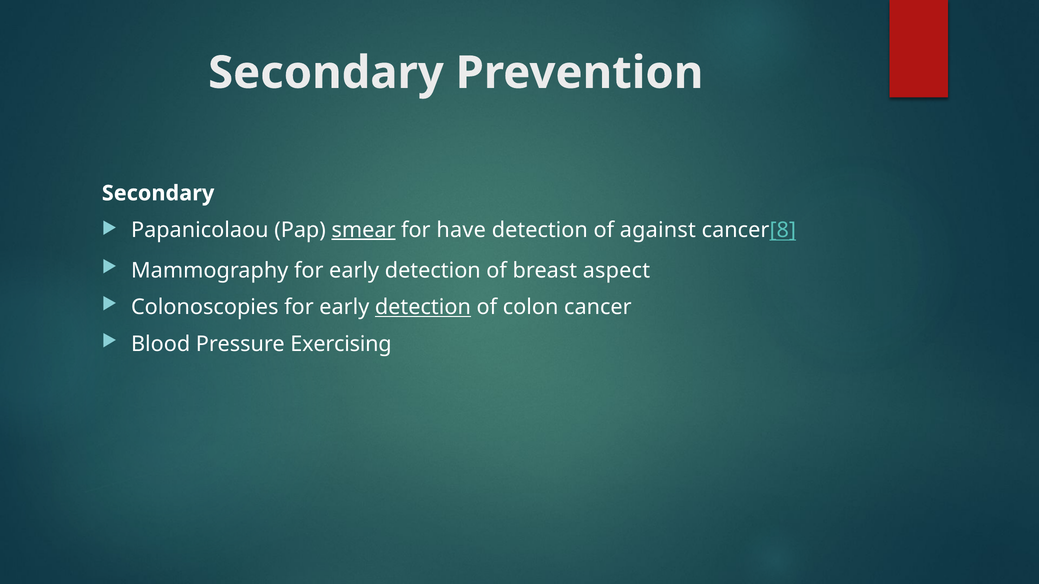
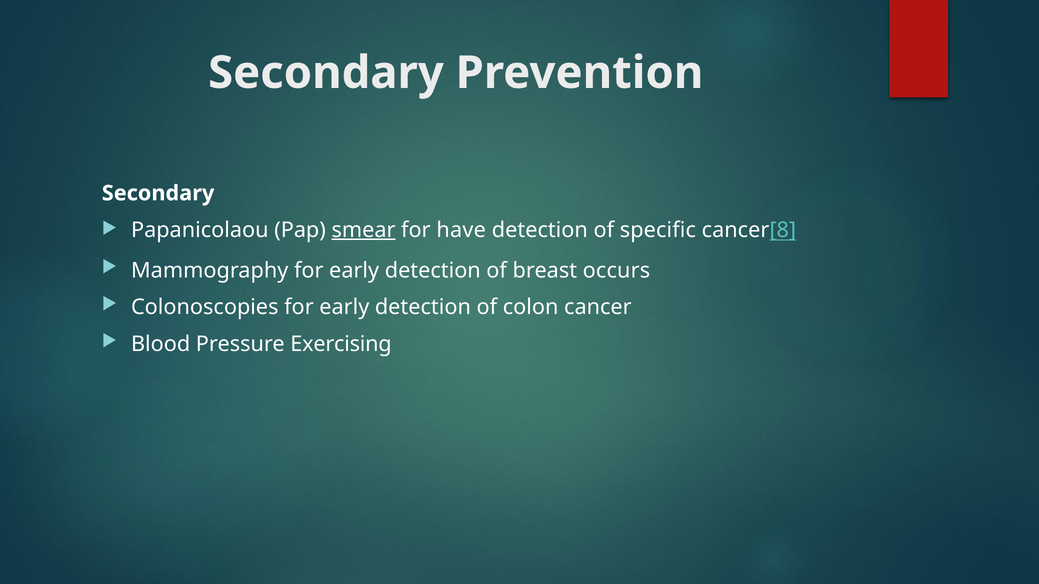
against: against -> specific (658, 230)
aspect: aspect -> occurs (616, 271)
detection underline: present -> none (423, 307)
